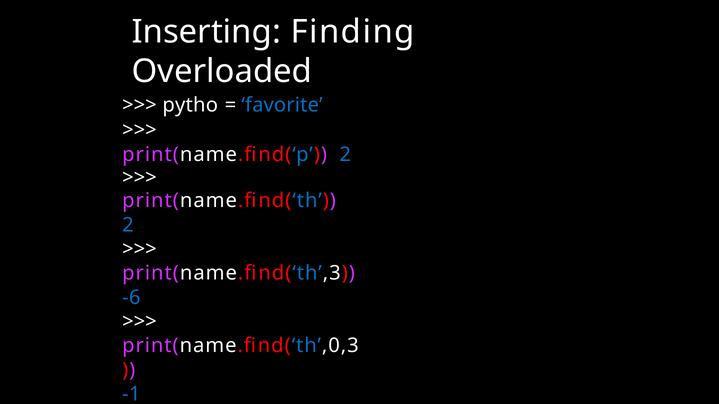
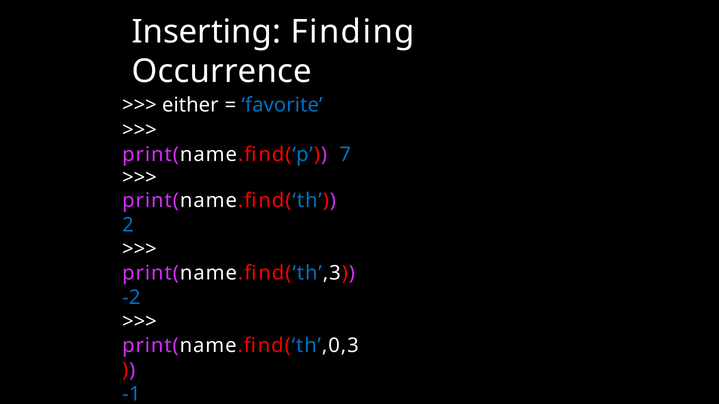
Overloaded: Overloaded -> Occurrence (222, 72)
pytho: pytho -> either (190, 105)
print(name.find(‘p 2: 2 -> 7 (345, 155)
-6: -6 -> -2 (131, 298)
